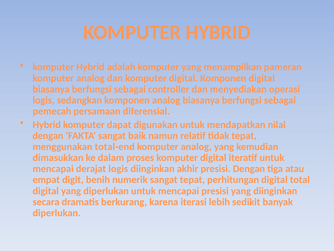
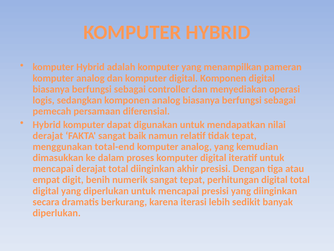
dengan: dengan -> derajat (48, 135)
derajat logis: logis -> total (118, 168)
